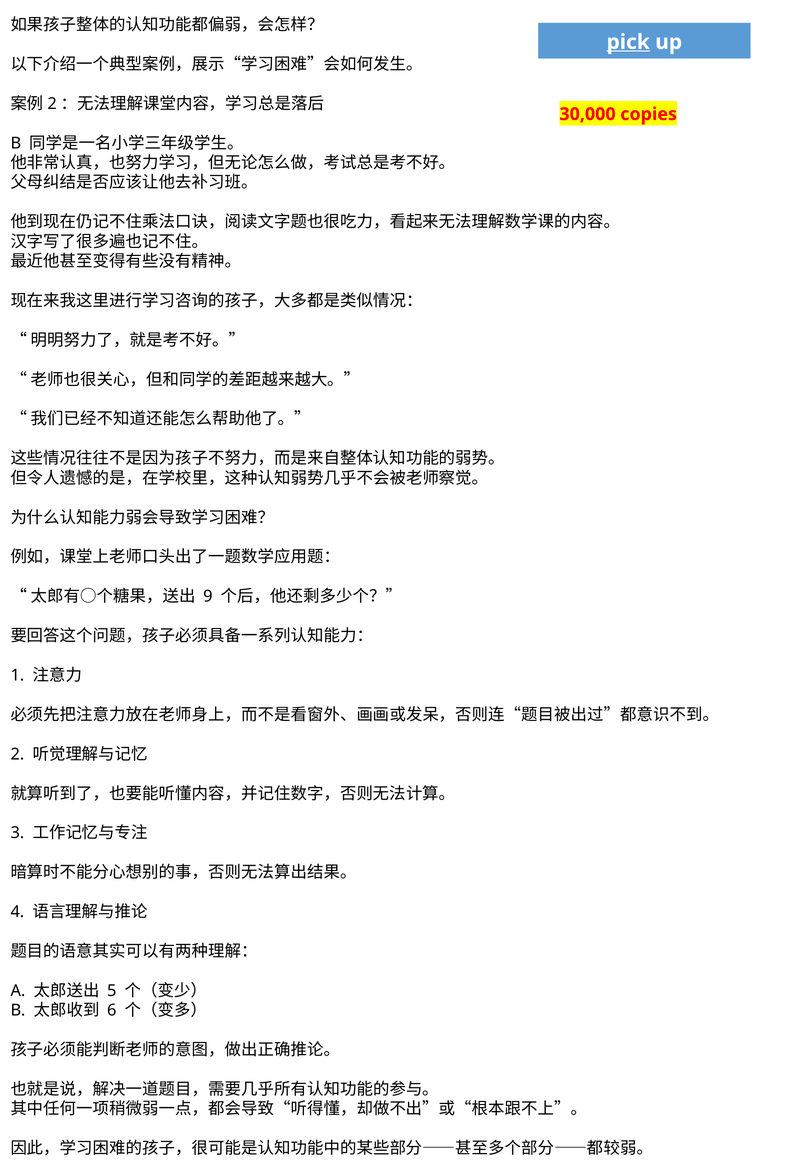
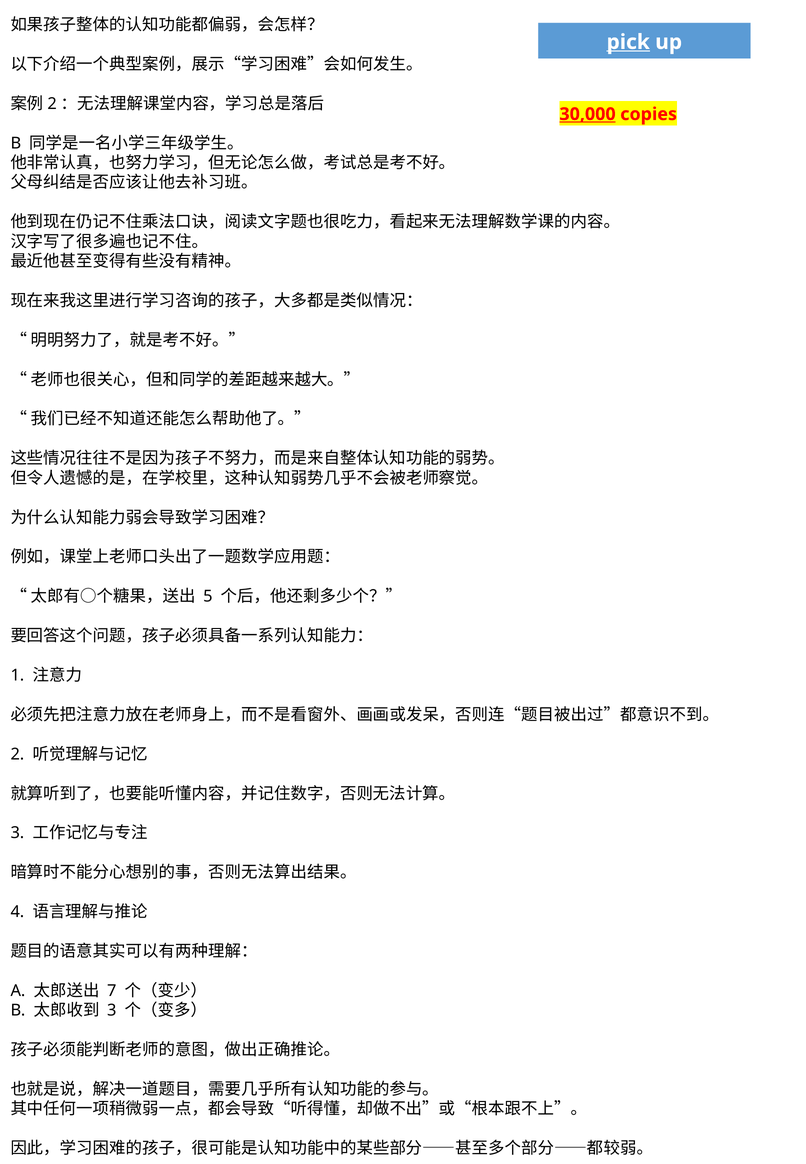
30,000 underline: none -> present (588, 114)
9: 9 -> 5 (208, 597)
5: 5 -> 7 (112, 991)
6: 6 -> 3 (112, 1011)
